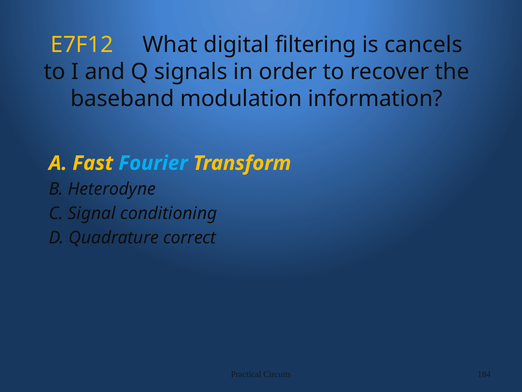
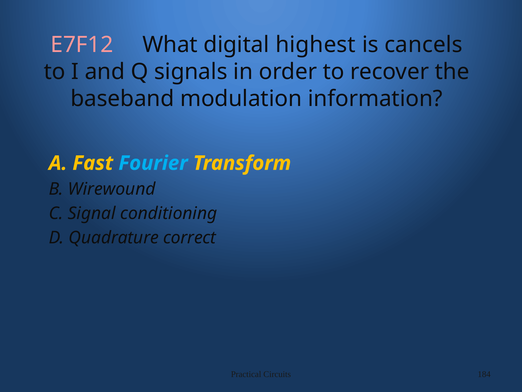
E7F12 colour: yellow -> pink (82, 45)
filtering: filtering -> highest (316, 45)
Heterodyne: Heterodyne -> Wirewound (112, 189)
